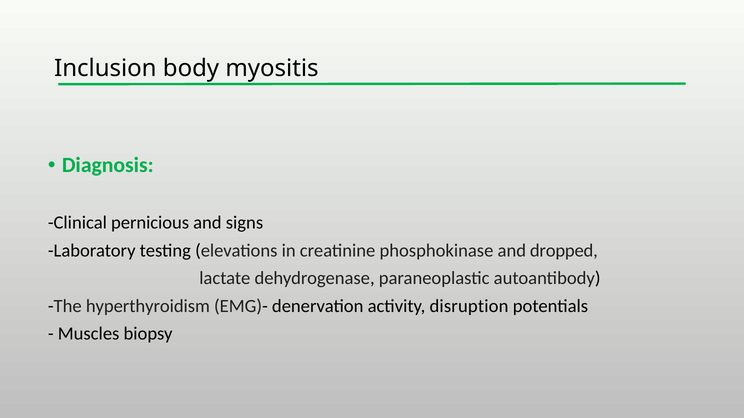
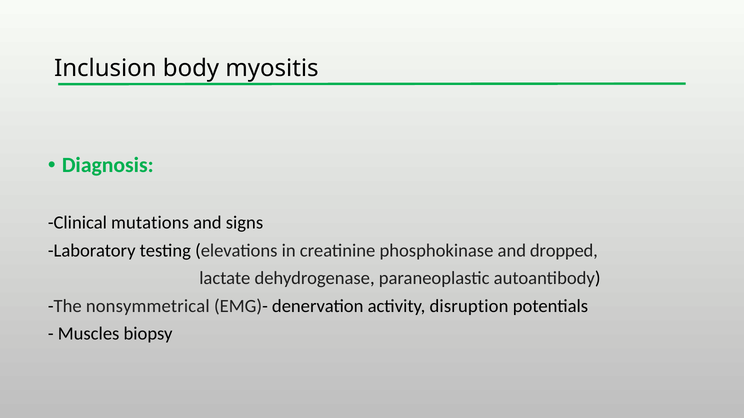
pernicious: pernicious -> mutations (150, 223)
hyperthyroidism: hyperthyroidism -> nonsymmetrical (148, 306)
